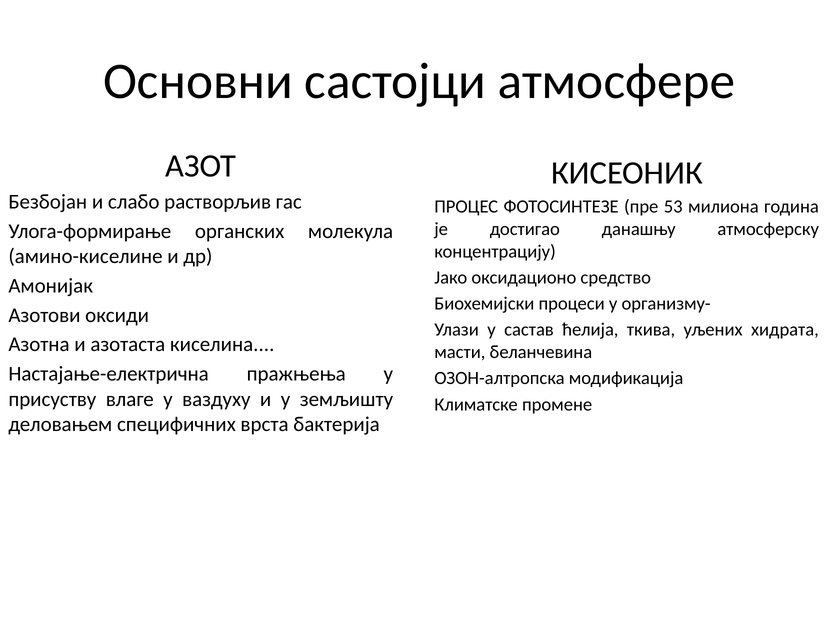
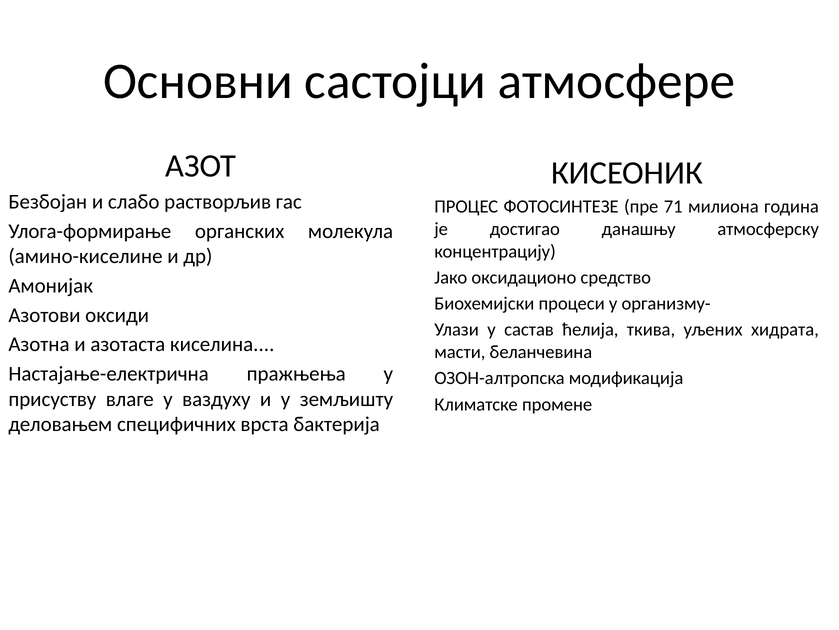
53: 53 -> 71 (673, 206)
